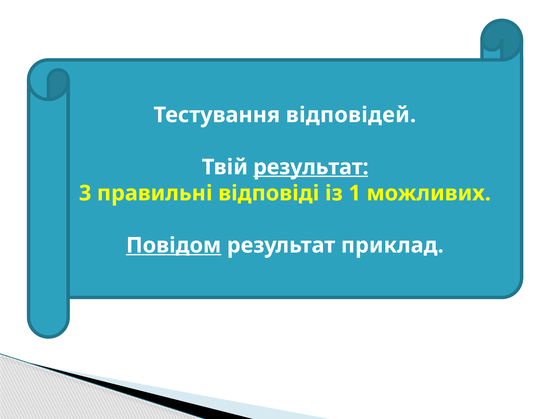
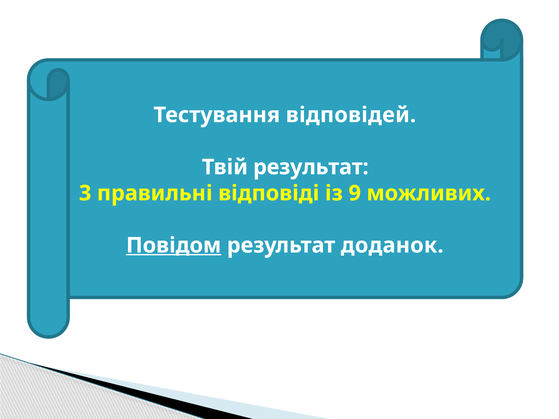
результат underline: present -> none (311, 167)
1: 1 -> 9 (355, 193)
приклад: приклад -> доданок (392, 246)
